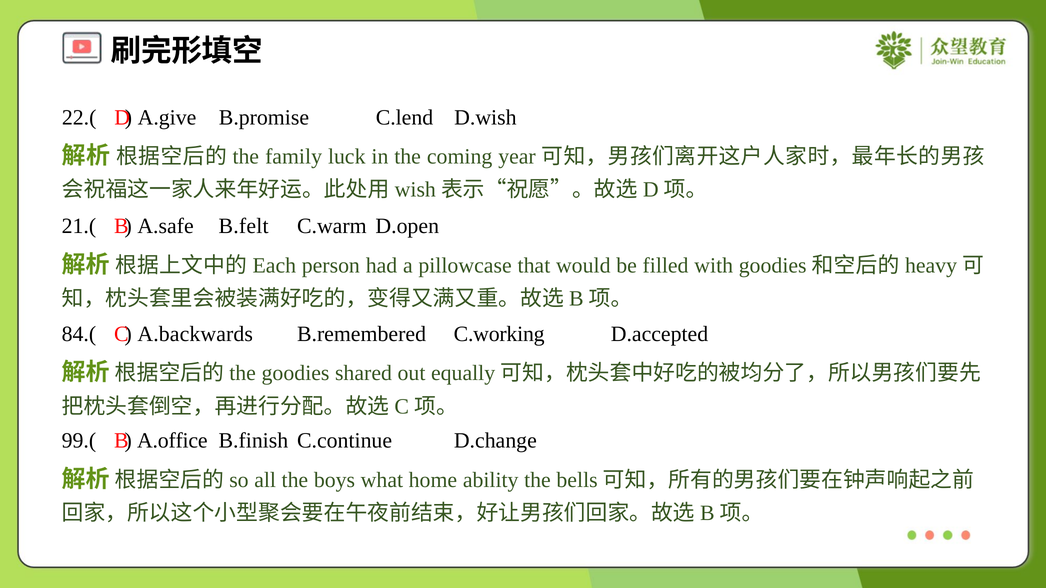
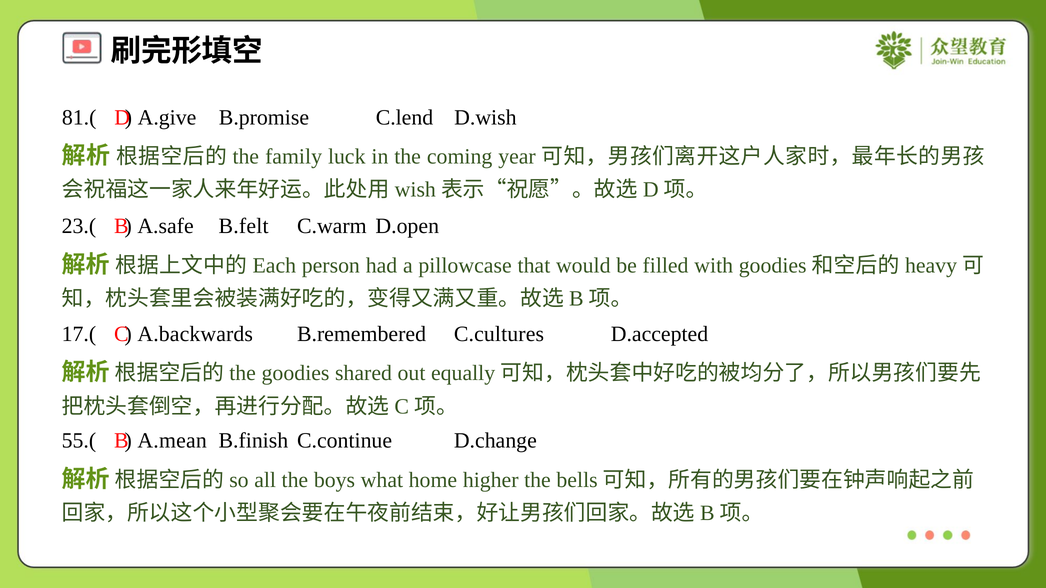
22.(: 22.( -> 81.( (79, 118)
21.(: 21.( -> 23.( (79, 226)
84.(: 84.( -> 17.( (79, 334)
C.working: C.working -> C.cultures (499, 334)
99.(: 99.( -> 55.( (79, 441)
A.office: A.office -> A.mean (172, 441)
ability: ability -> higher (491, 480)
